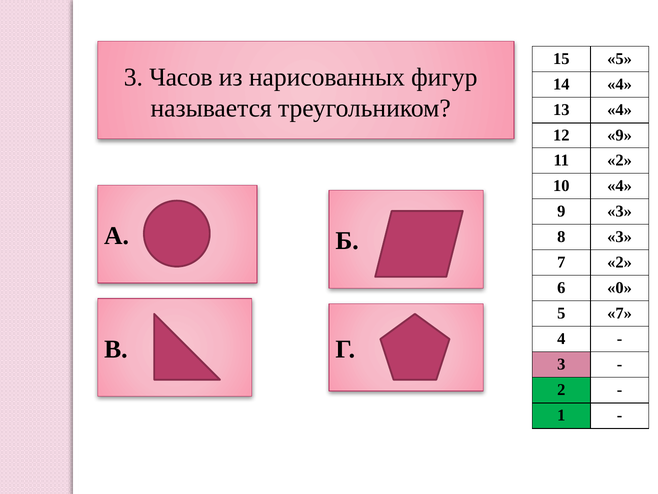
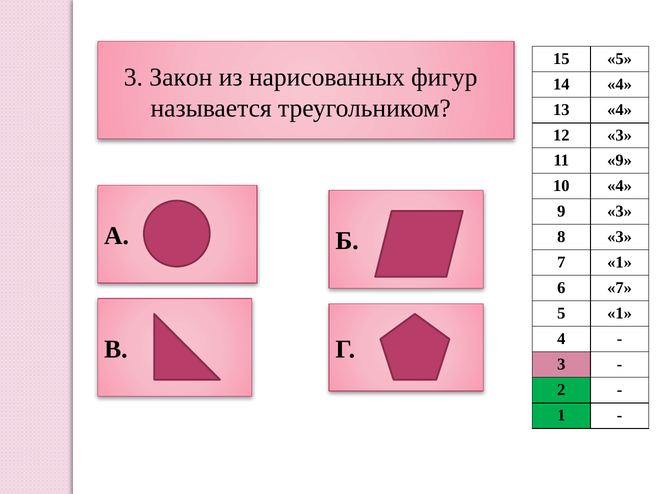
Часов: Часов -> Закон (181, 77)
12 9: 9 -> 3 (620, 135)
11 2: 2 -> 9 (620, 160)
7 2: 2 -> 1 (620, 262)
6 0: 0 -> 7 (620, 288)
5 7: 7 -> 1 (620, 313)
